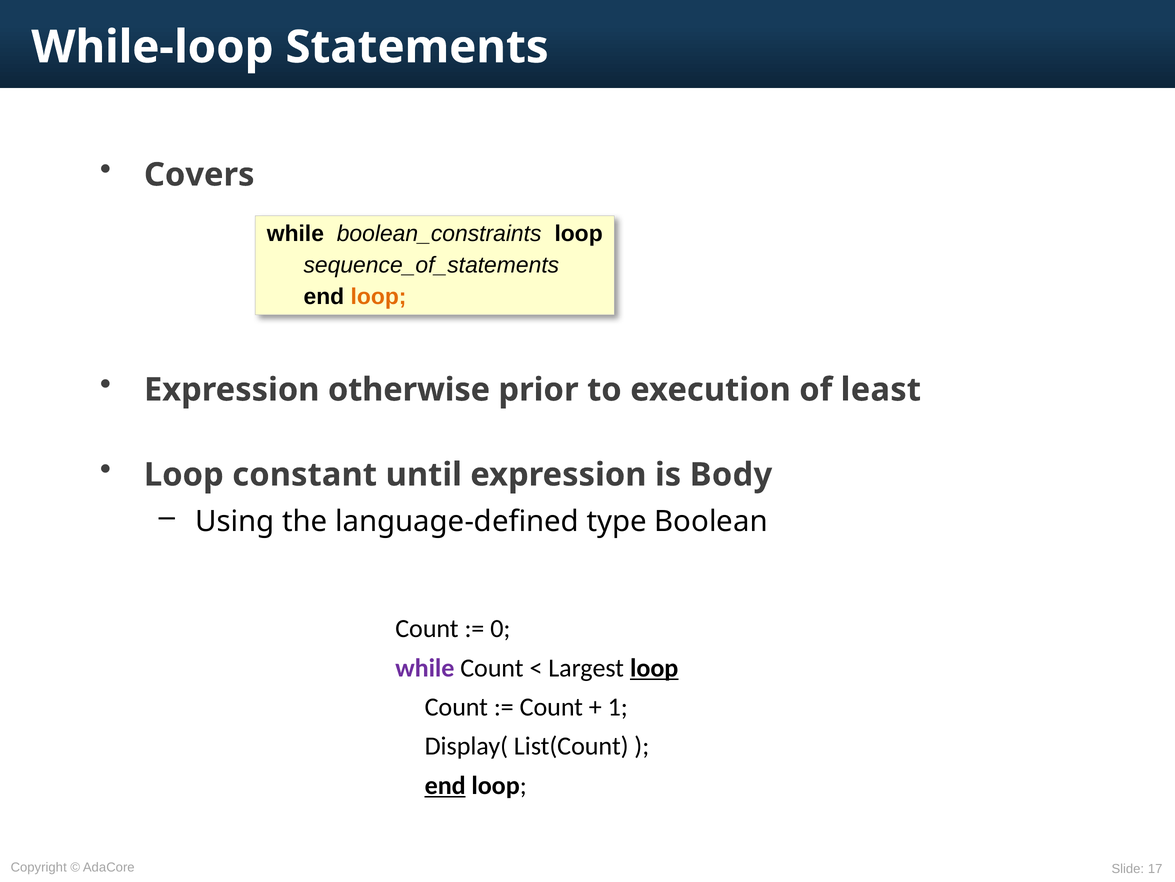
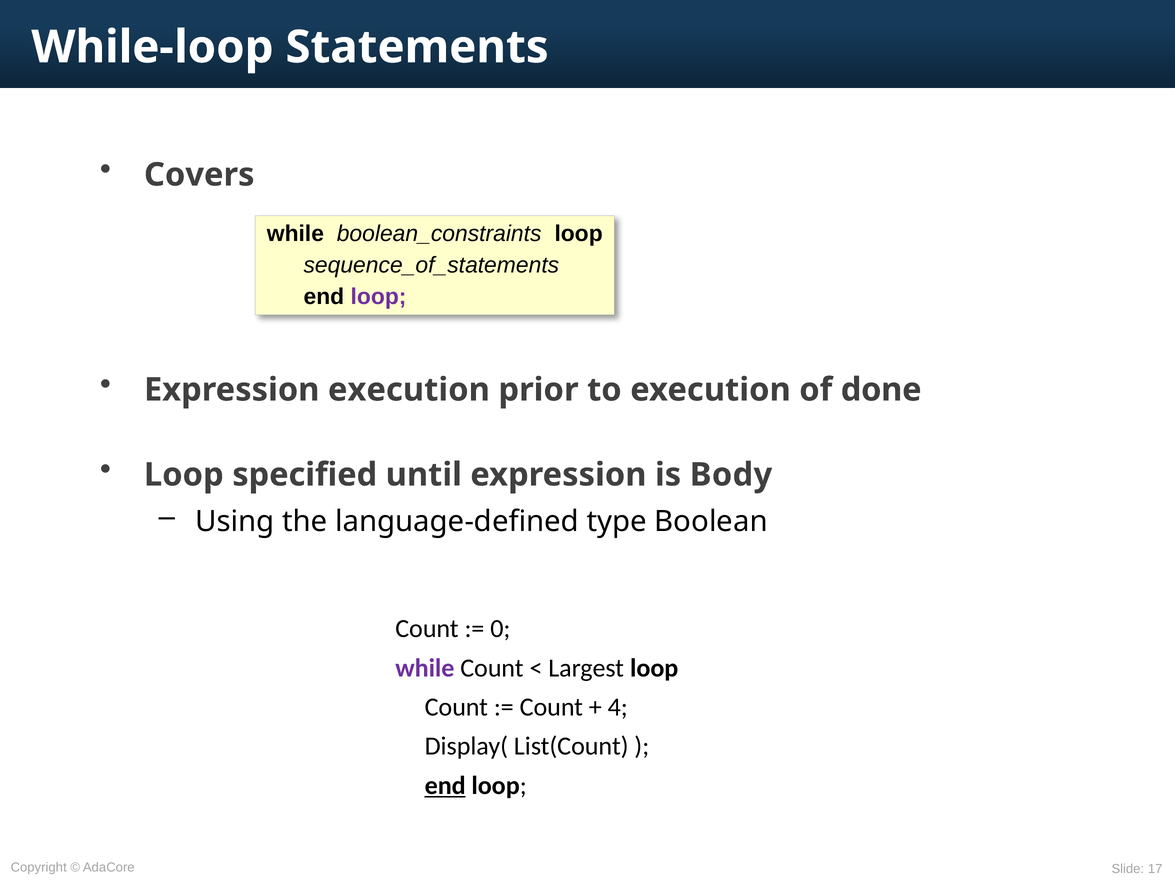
loop colour: orange -> purple (379, 296)
Expression otherwise: otherwise -> execution (409, 389)
least: least -> done (881, 389)
constant: constant -> specified (305, 474)
loop underline: present -> none (654, 667)
1: 1 -> 4 (618, 707)
